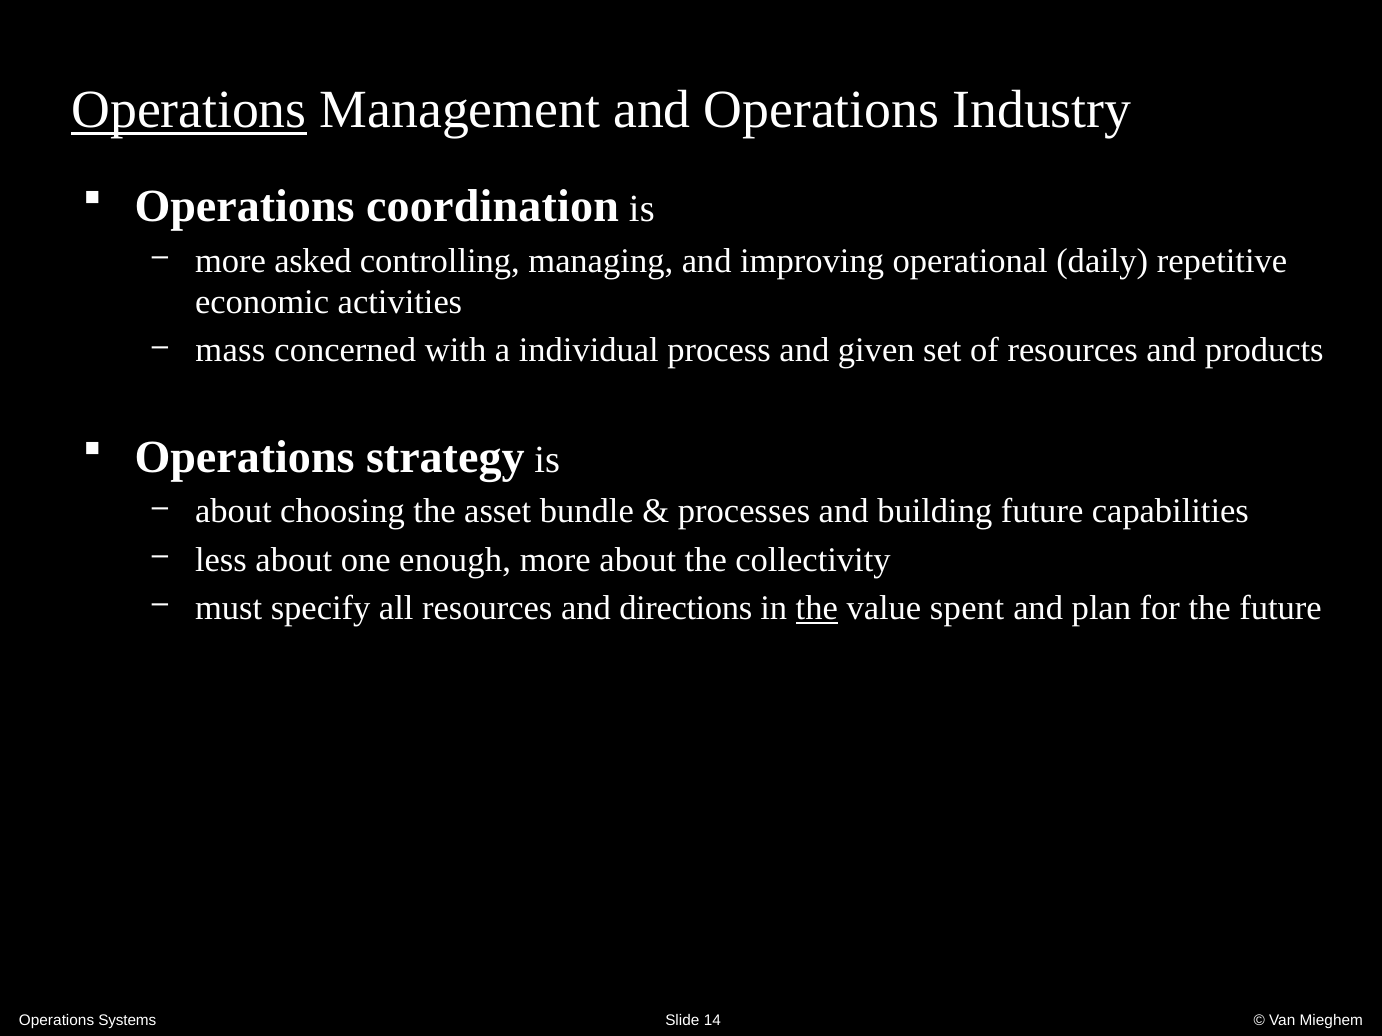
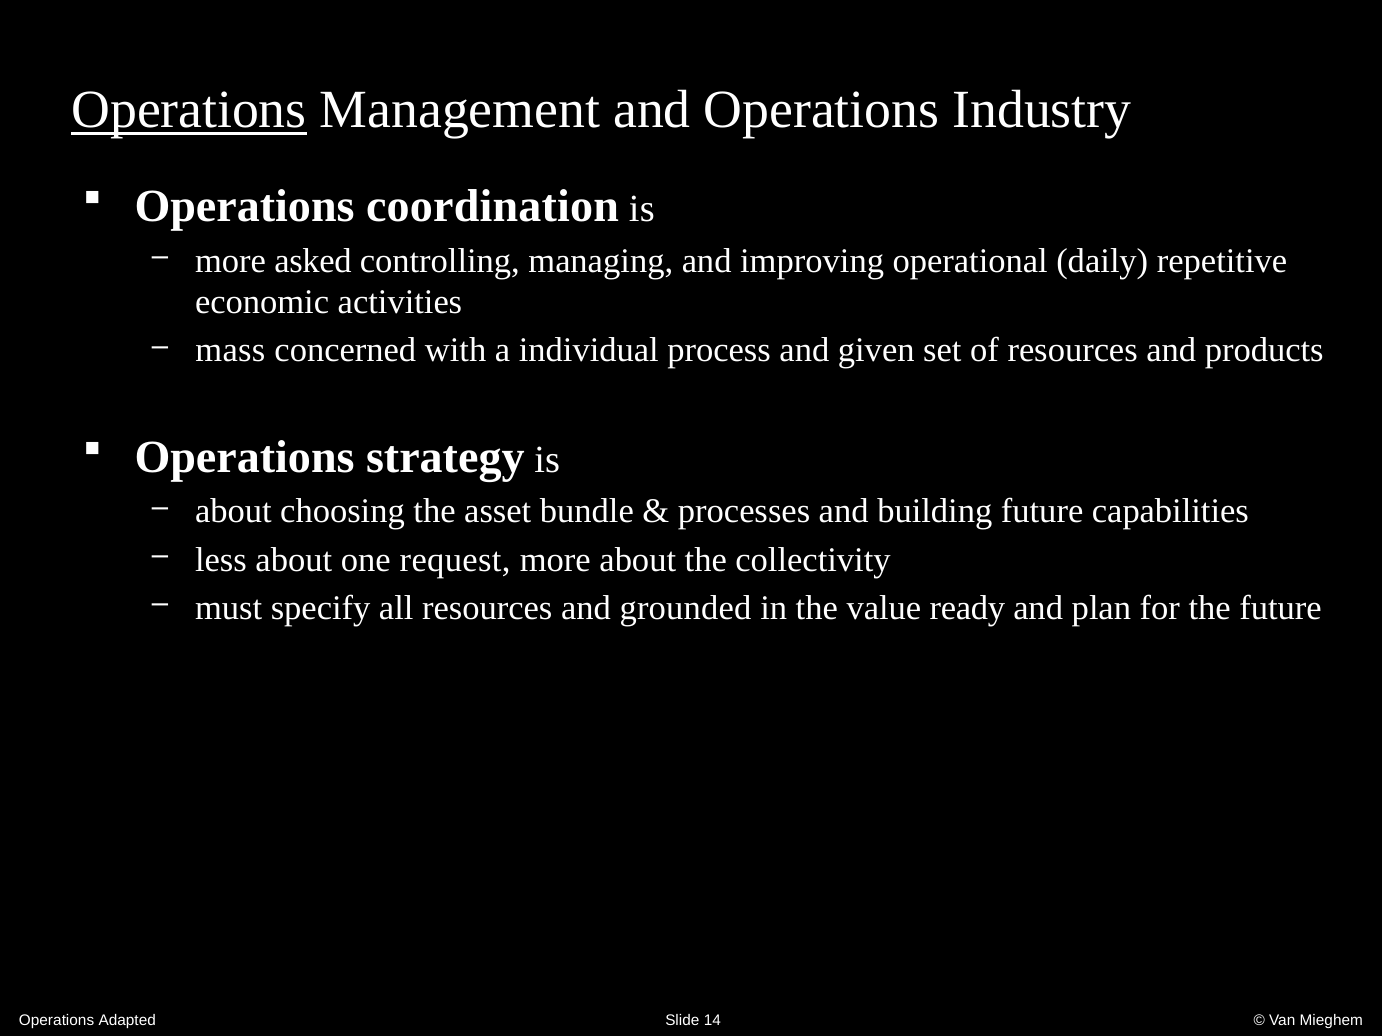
enough: enough -> request (455, 560)
directions: directions -> grounded (685, 609)
the underline: present -> none (817, 609)
spent: spent -> ready (967, 609)
Systems: Systems -> Adapted (127, 1021)
